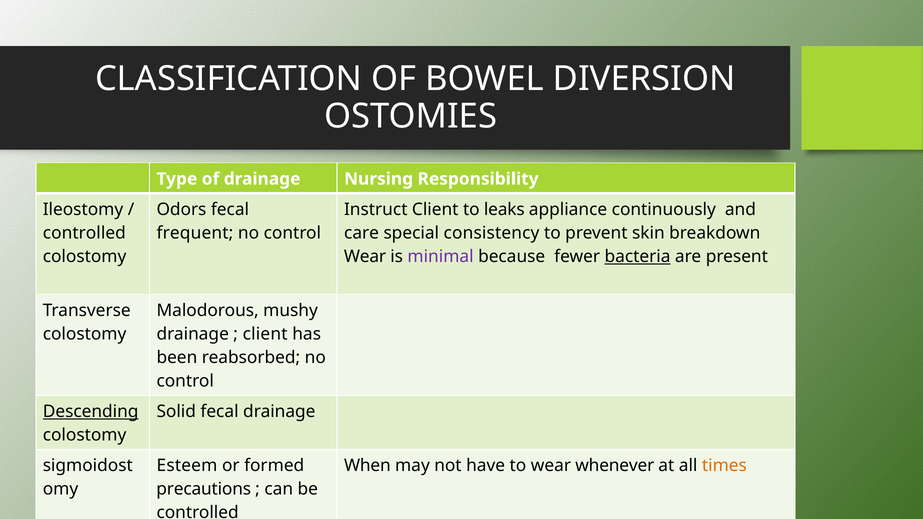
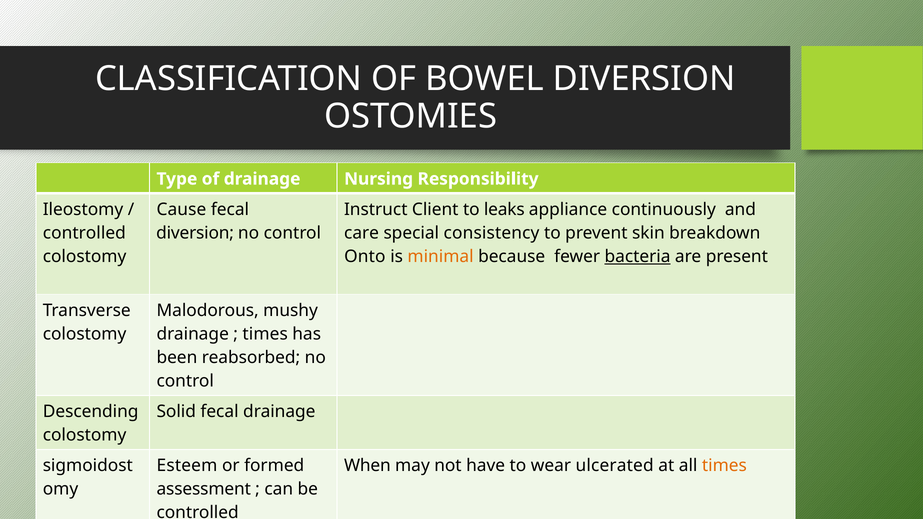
Odors: Odors -> Cause (181, 209)
frequent: frequent -> diversion (195, 233)
Wear: Wear -> Onto (365, 257)
minimal colour: purple -> orange (441, 257)
client: client -> times (265, 334)
Descending underline: present -> none (91, 412)
whenever: whenever -> ulcerated (615, 466)
precautions: precautions -> assessment (204, 489)
